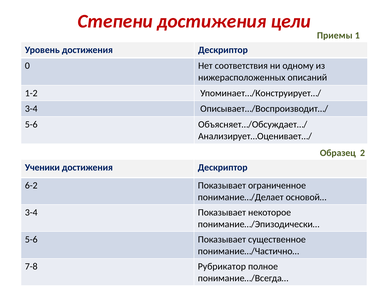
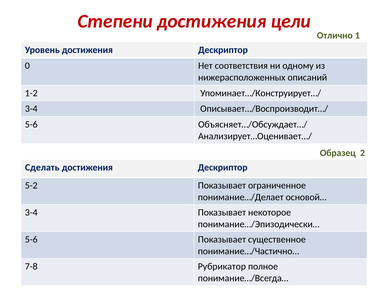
Приемы: Приемы -> Отлично (335, 35)
Ученики: Ученики -> Сделать (42, 167)
6-2: 6-2 -> 5-2 (31, 185)
